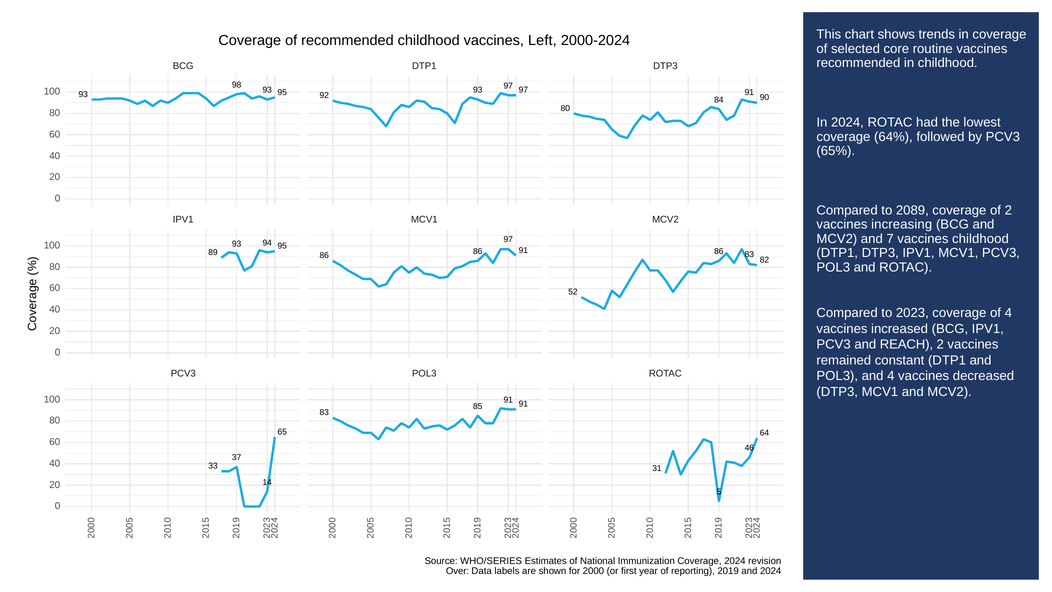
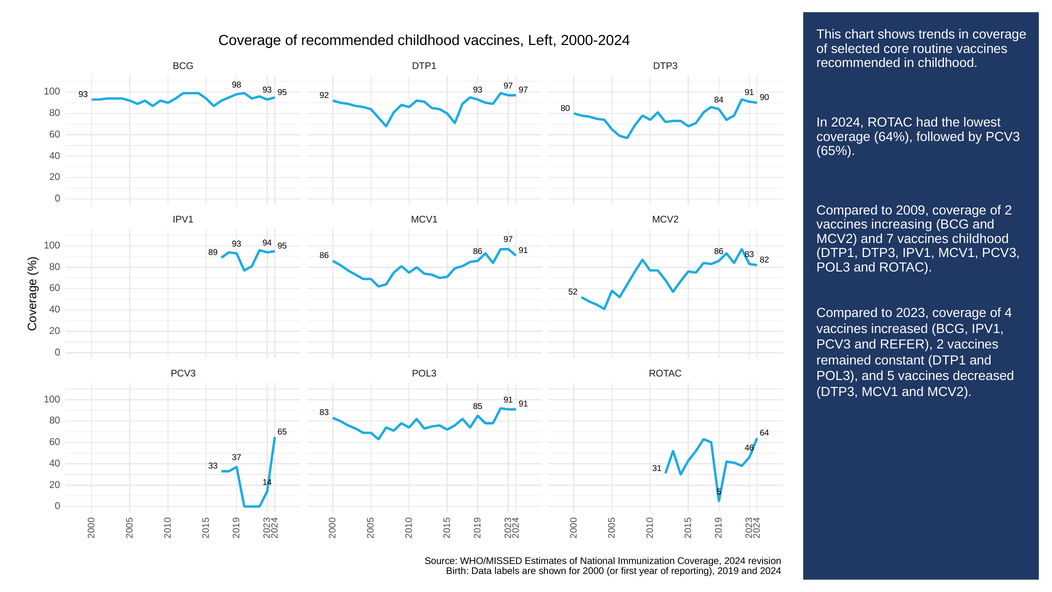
2089: 2089 -> 2009 (912, 210)
REACH: REACH -> REFER (906, 344)
and 4: 4 -> 5 (891, 376)
WHO/SERIES: WHO/SERIES -> WHO/MISSED (491, 561)
Over: Over -> Birth (457, 571)
